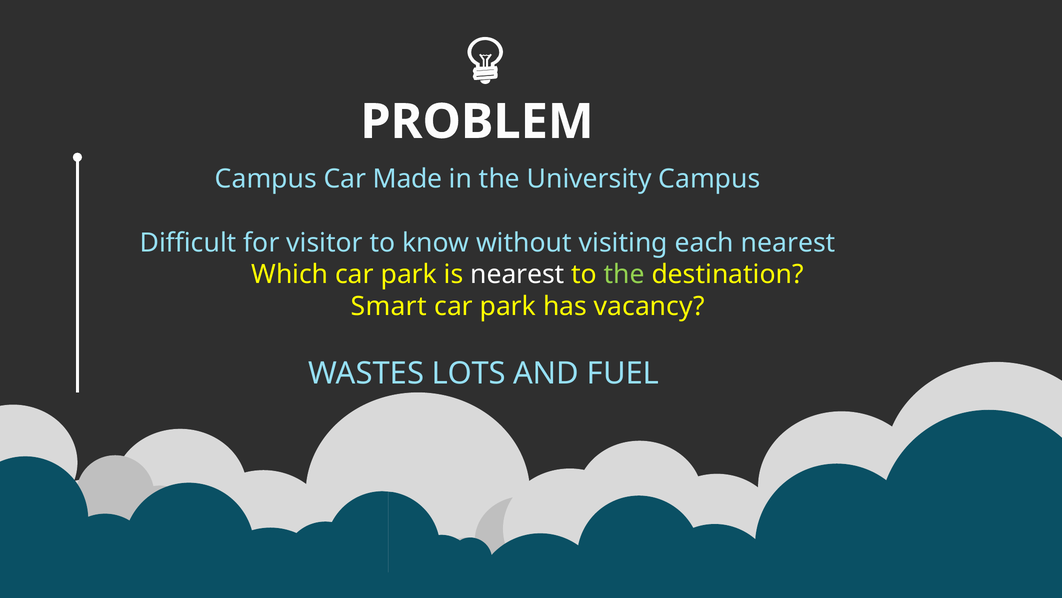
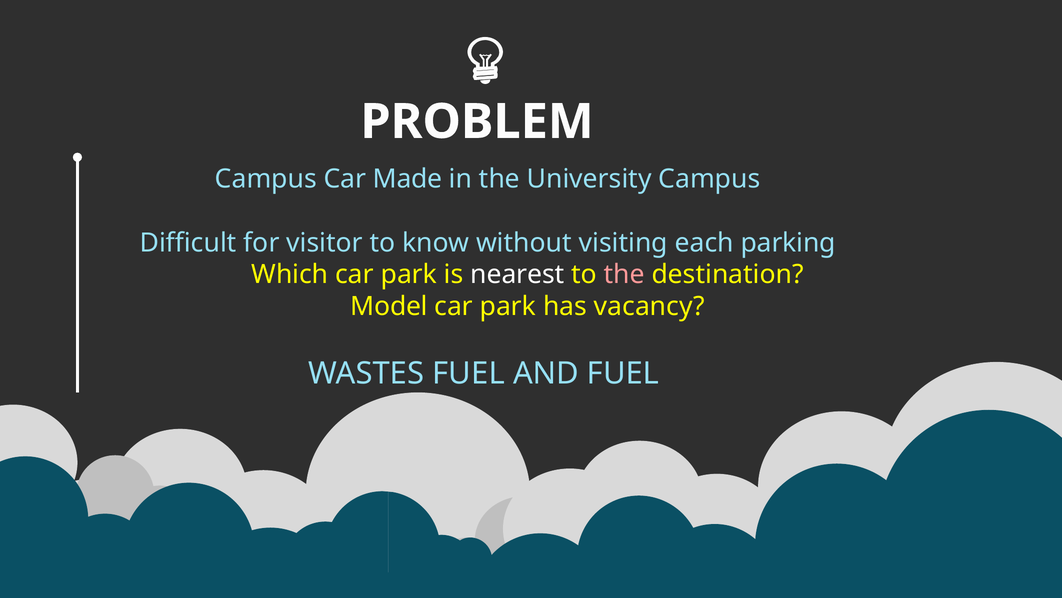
each nearest: nearest -> parking (788, 243)
the colour: light green -> pink (624, 274)
Smart: Smart -> Model (389, 306)
WASTES LOTS: LOTS -> FUEL (468, 373)
